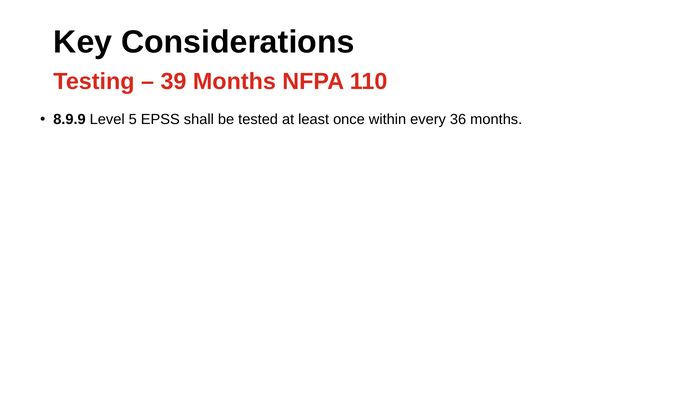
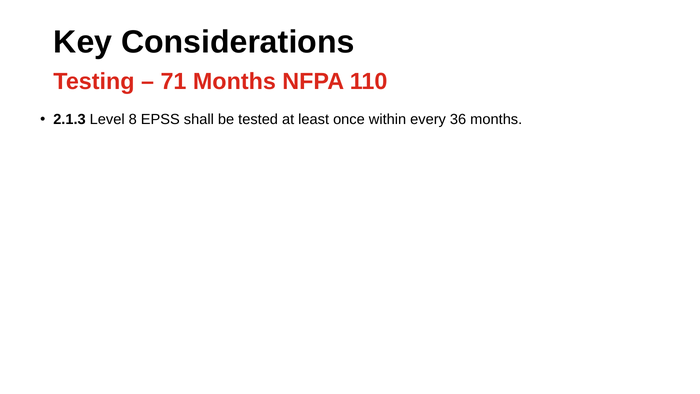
39: 39 -> 71 (173, 82)
8.9.9: 8.9.9 -> 2.1.3 (69, 120)
5: 5 -> 8 (133, 120)
